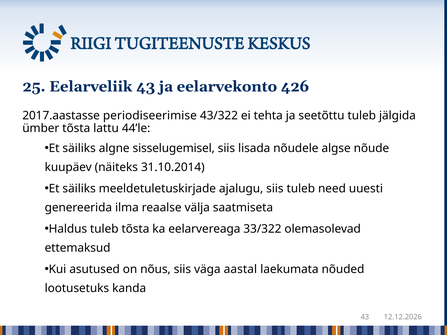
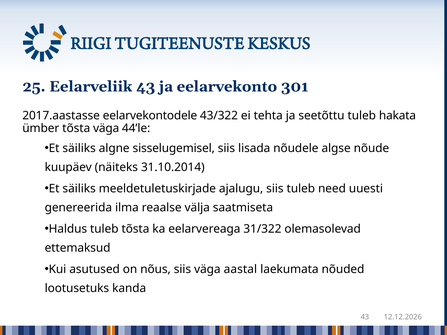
426: 426 -> 301 (295, 87)
periodiseerimise: periodiseerimise -> eelarvekontodele (150, 116)
jälgida: jälgida -> hakata (397, 116)
tõsta lattu: lattu -> väga (106, 128)
33/322: 33/322 -> 31/322 (262, 229)
